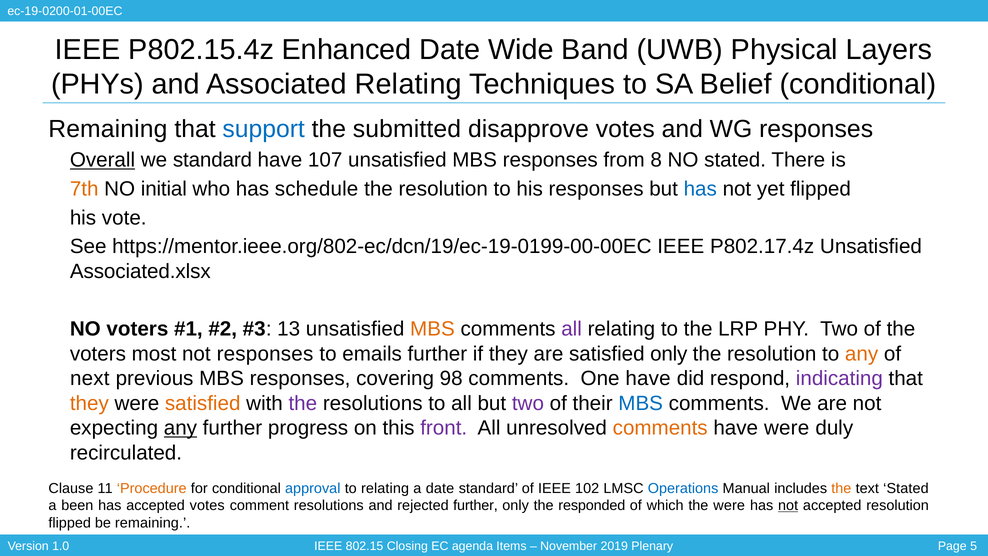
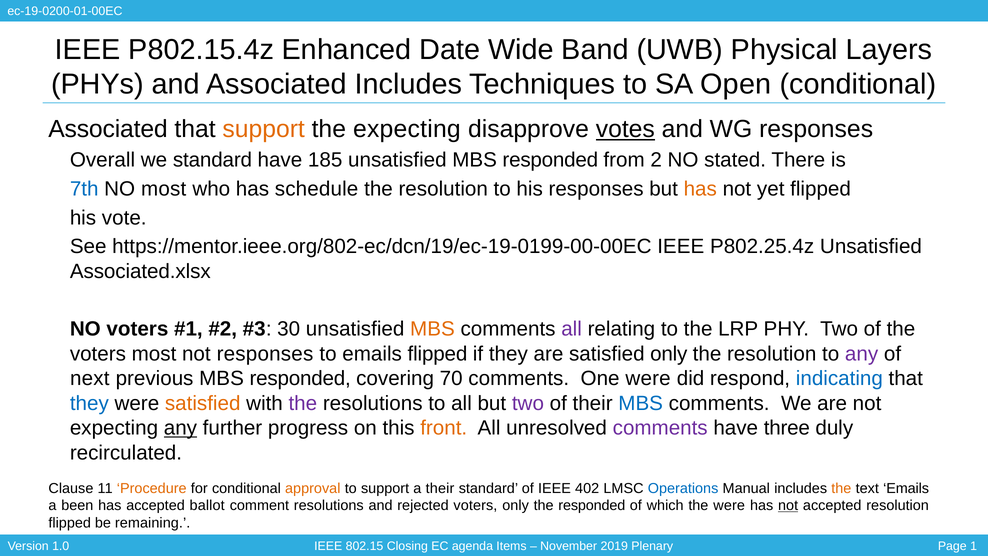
Associated Relating: Relating -> Includes (408, 84)
Belief: Belief -> Open (736, 84)
Remaining: Remaining -> Associated (108, 129)
support colour: blue -> orange (264, 129)
the submitted: submitted -> expecting (407, 129)
votes underline: none -> present (625, 129)
Overall underline: present -> none (102, 160)
107: 107 -> 185 (325, 160)
unsatisfied MBS responses: responses -> responded (550, 160)
8: 8 -> 2 (656, 160)
7th colour: orange -> blue (84, 189)
NO initial: initial -> most (164, 189)
has colour: blue -> orange (700, 189)
P802.17.4z: P802.17.4z -> P802.25.4z (762, 247)
13: 13 -> 30 (289, 329)
emails further: further -> flipped (437, 354)
any colour: orange -> purple (862, 354)
previous MBS responses: responses -> responded (300, 378)
98: 98 -> 70 (451, 378)
One have: have -> were (648, 378)
indicating colour: purple -> blue (839, 378)
they colour: orange -> blue (89, 403)
front colour: purple -> orange (444, 428)
comments colour: orange -> purple (660, 428)
have were: were -> three (787, 428)
approval colour: blue -> orange (313, 488)
to relating: relating -> support (385, 488)
a date: date -> their (440, 488)
102: 102 -> 402 (587, 488)
text Stated: Stated -> Emails (906, 488)
accepted votes: votes -> ballot (207, 505)
rejected further: further -> voters (475, 505)
5: 5 -> 1 (974, 546)
